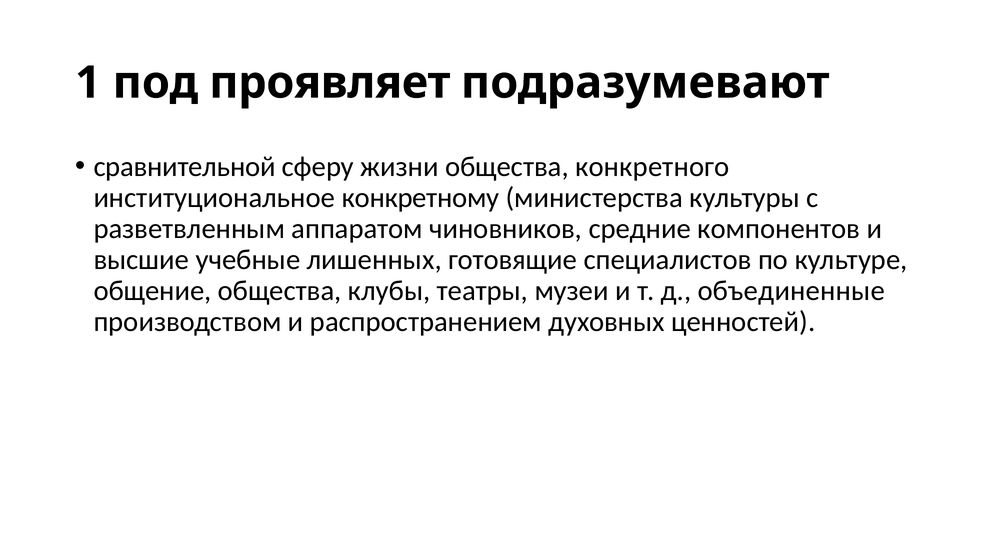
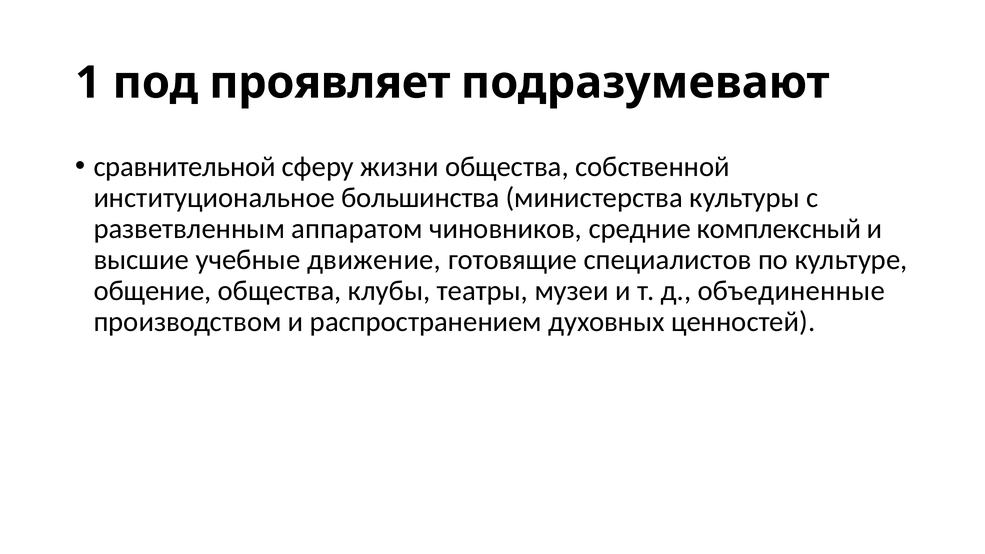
конкретного: конкретного -> собственной (652, 167)
конкретному: конкретному -> большинства (420, 198)
компонентов: компонентов -> комплексный (779, 229)
лишенных: лишенных -> движение (374, 260)
